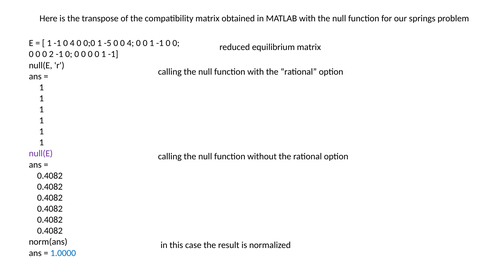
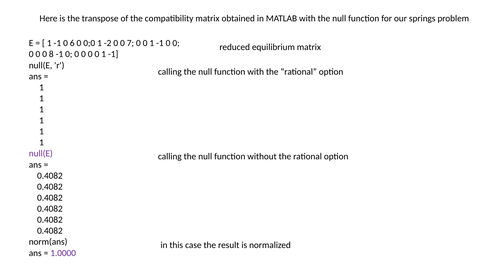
-1 0 4: 4 -> 6 (72, 43)
-5: -5 -> -2 (108, 43)
0 0 4: 4 -> 7 (130, 43)
2: 2 -> 8 (51, 54)
1.0000 colour: blue -> purple (63, 253)
